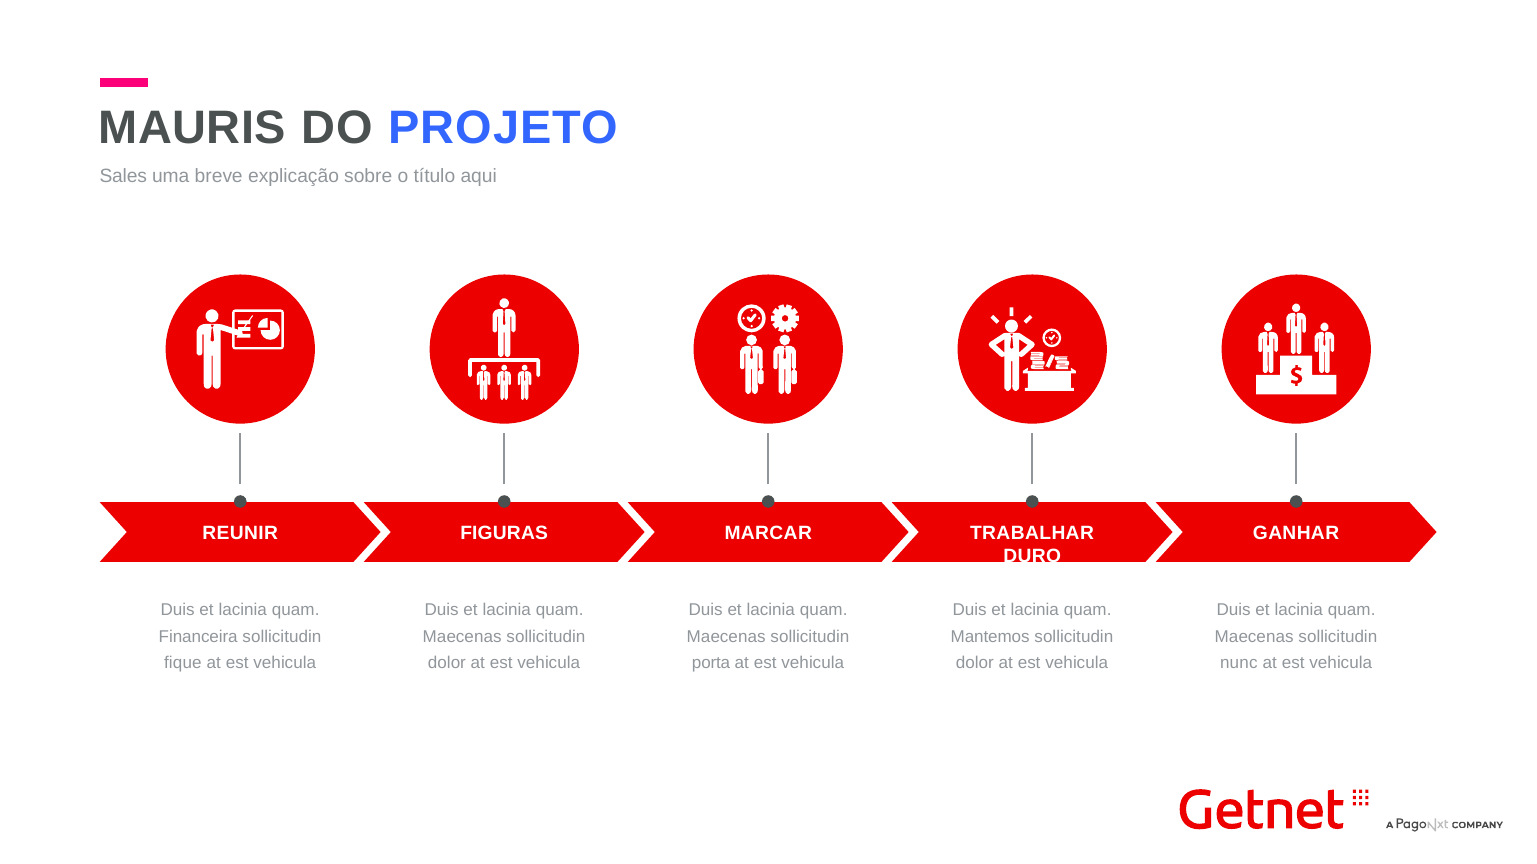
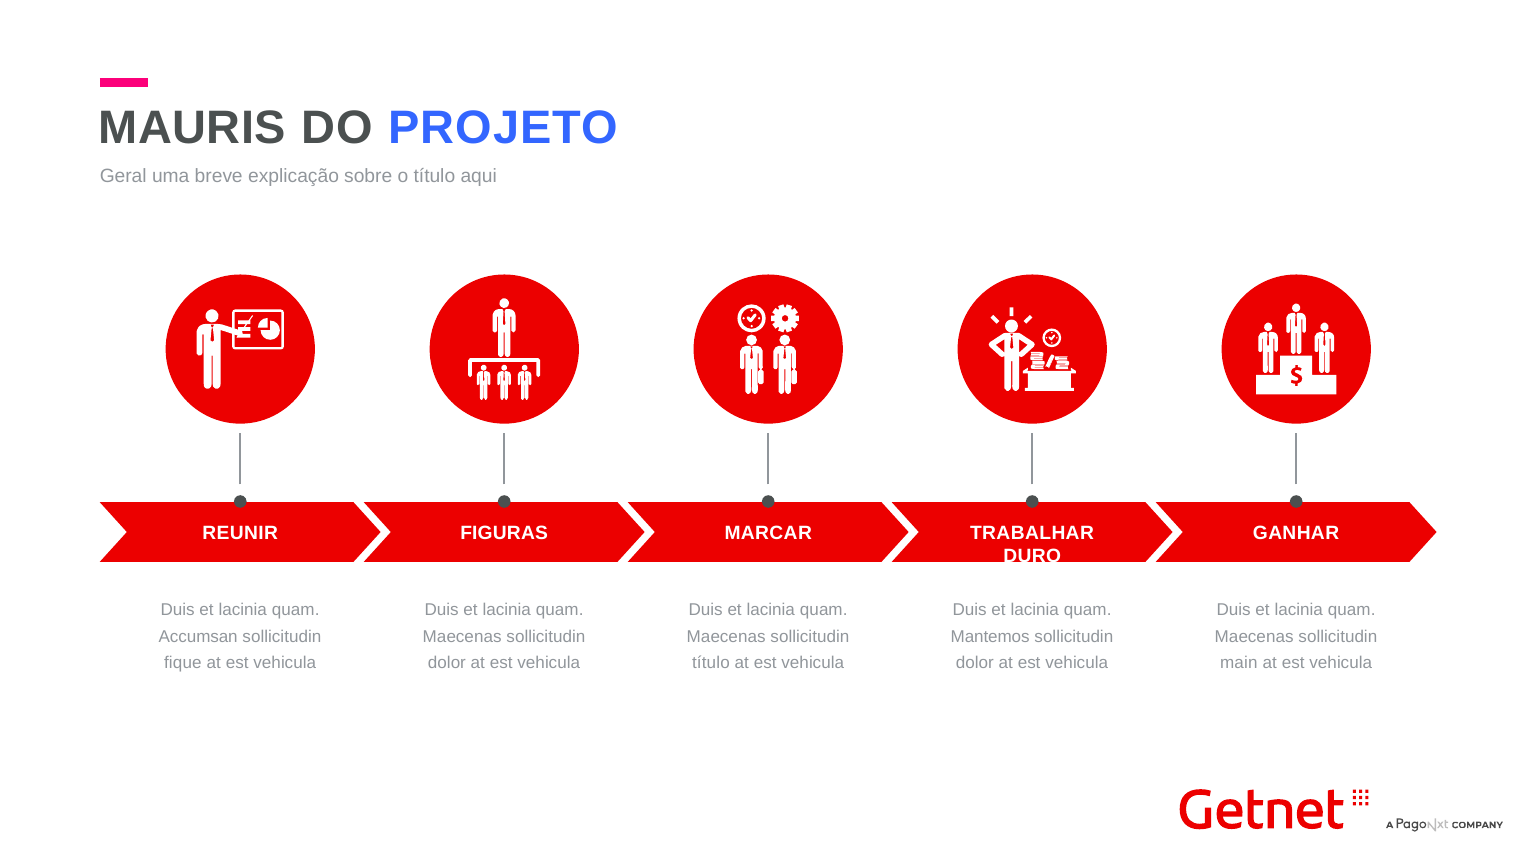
Sales: Sales -> Geral (123, 177)
Financeira: Financeira -> Accumsan (198, 637)
porta: porta -> título (711, 663)
nunc: nunc -> main (1239, 663)
